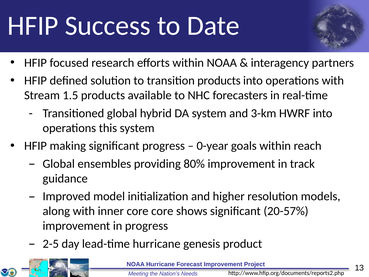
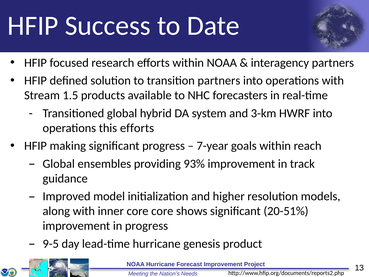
transition products: products -> partners (219, 81)
this system: system -> efforts (137, 128)
0-year: 0-year -> 7-year (212, 146)
80%: 80% -> 93% (194, 164)
20-57%: 20-57% -> 20-51% (286, 211)
2-5: 2-5 -> 9-5 (51, 244)
